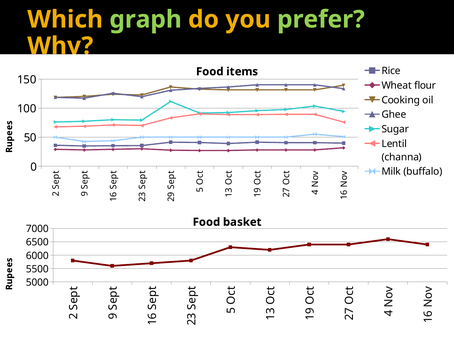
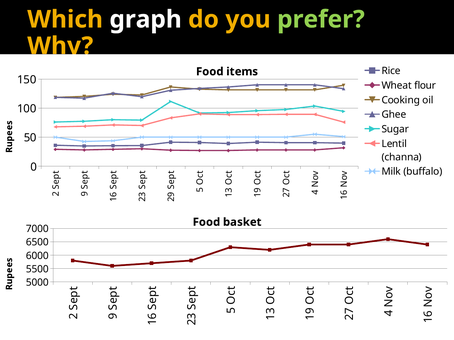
graph colour: light green -> white (146, 19)
